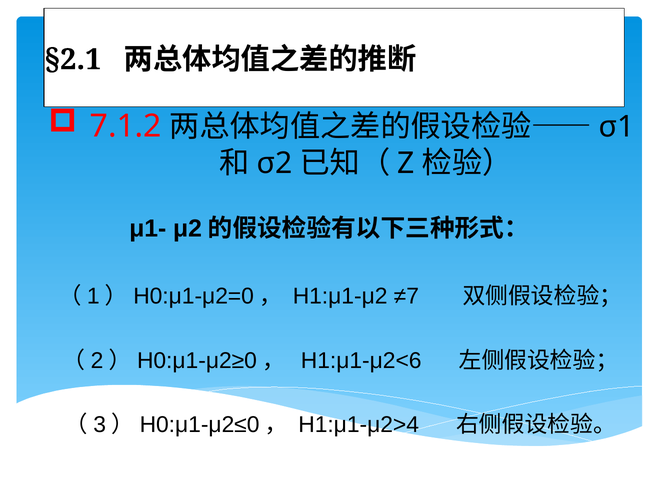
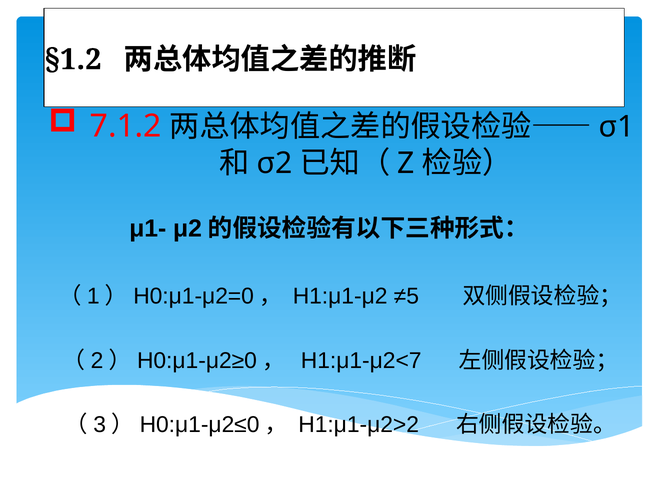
§2.1: §2.1 -> §1.2 (73, 60)
≠7: ≠7 -> ≠5 (406, 297)
H1:μ1-μ2<6: H1:μ1-μ2<6 -> H1:μ1-μ2<7 (361, 361)
H1:μ1-μ2>4: H1:μ1-μ2>4 -> H1:μ1-μ2>2 (359, 425)
